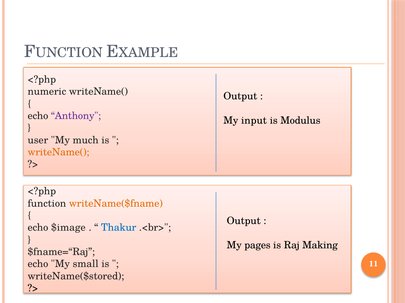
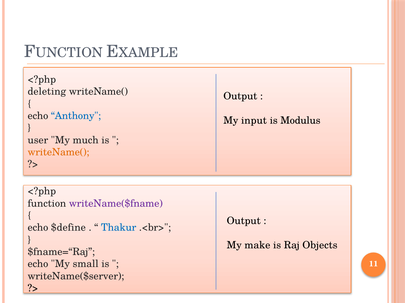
numeric: numeric -> deleting (47, 92)
Anthony colour: purple -> blue (76, 116)
writeName($fname colour: orange -> purple (116, 204)
$image: $image -> $define (68, 228)
pages: pages -> make (257, 246)
Making: Making -> Objects (320, 246)
writeName($stored: writeName($stored -> writeName($server (76, 277)
